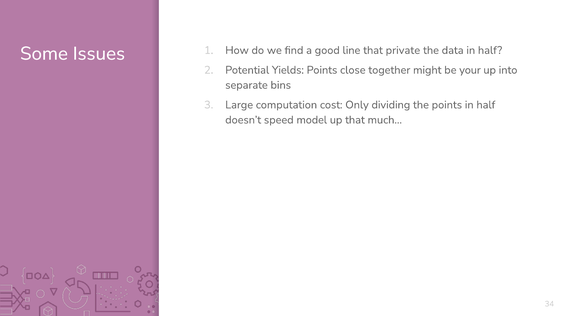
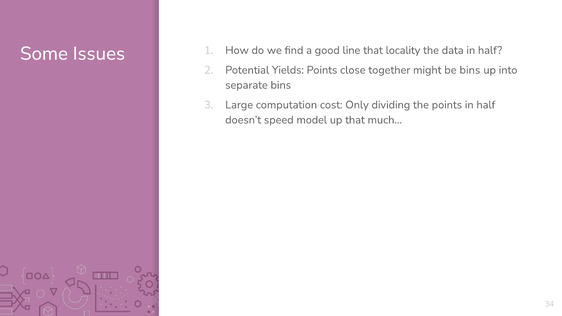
private: private -> locality (403, 50)
be your: your -> bins (470, 70)
